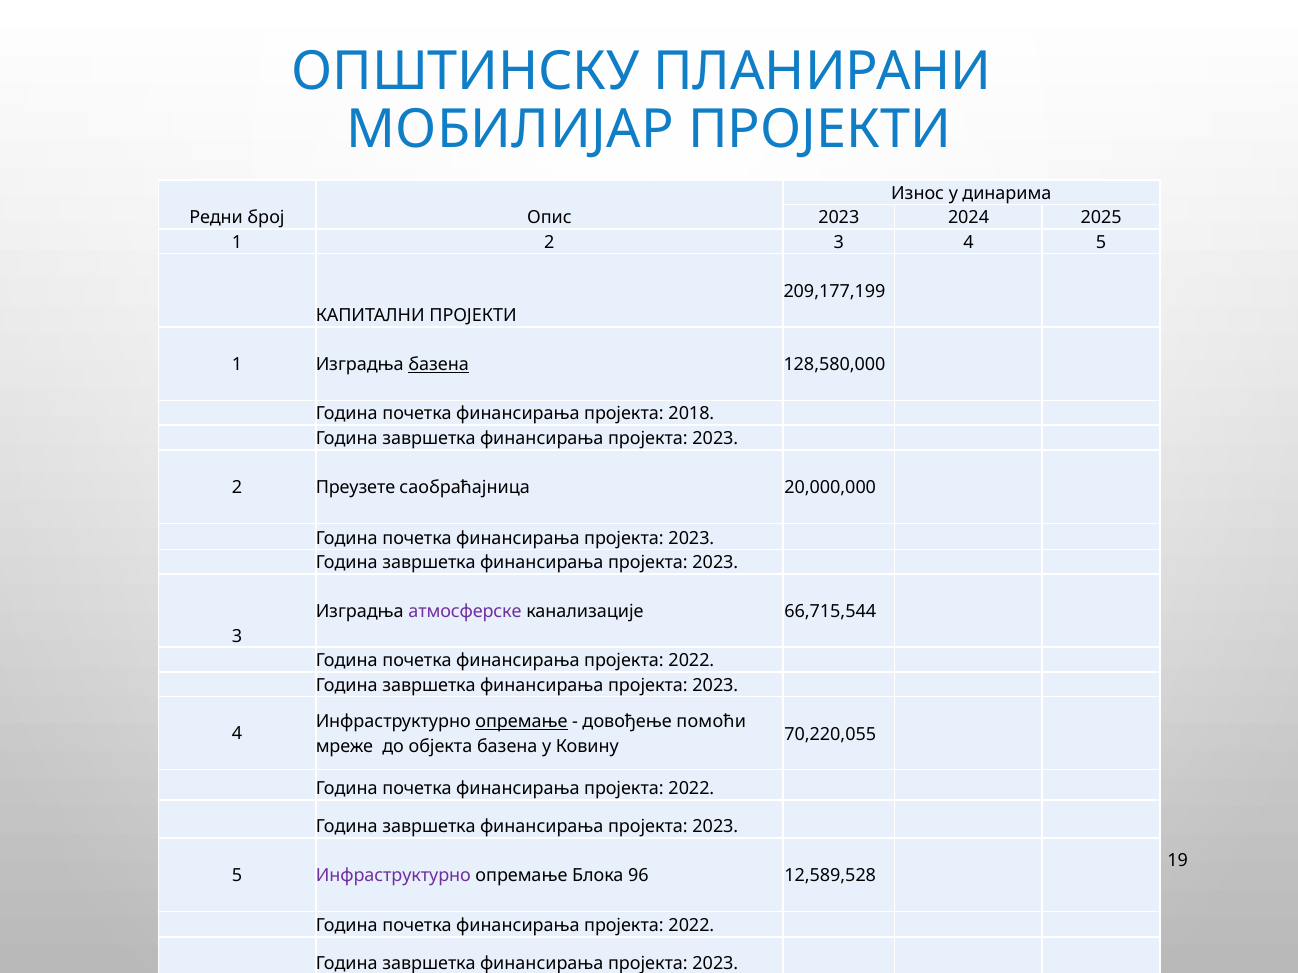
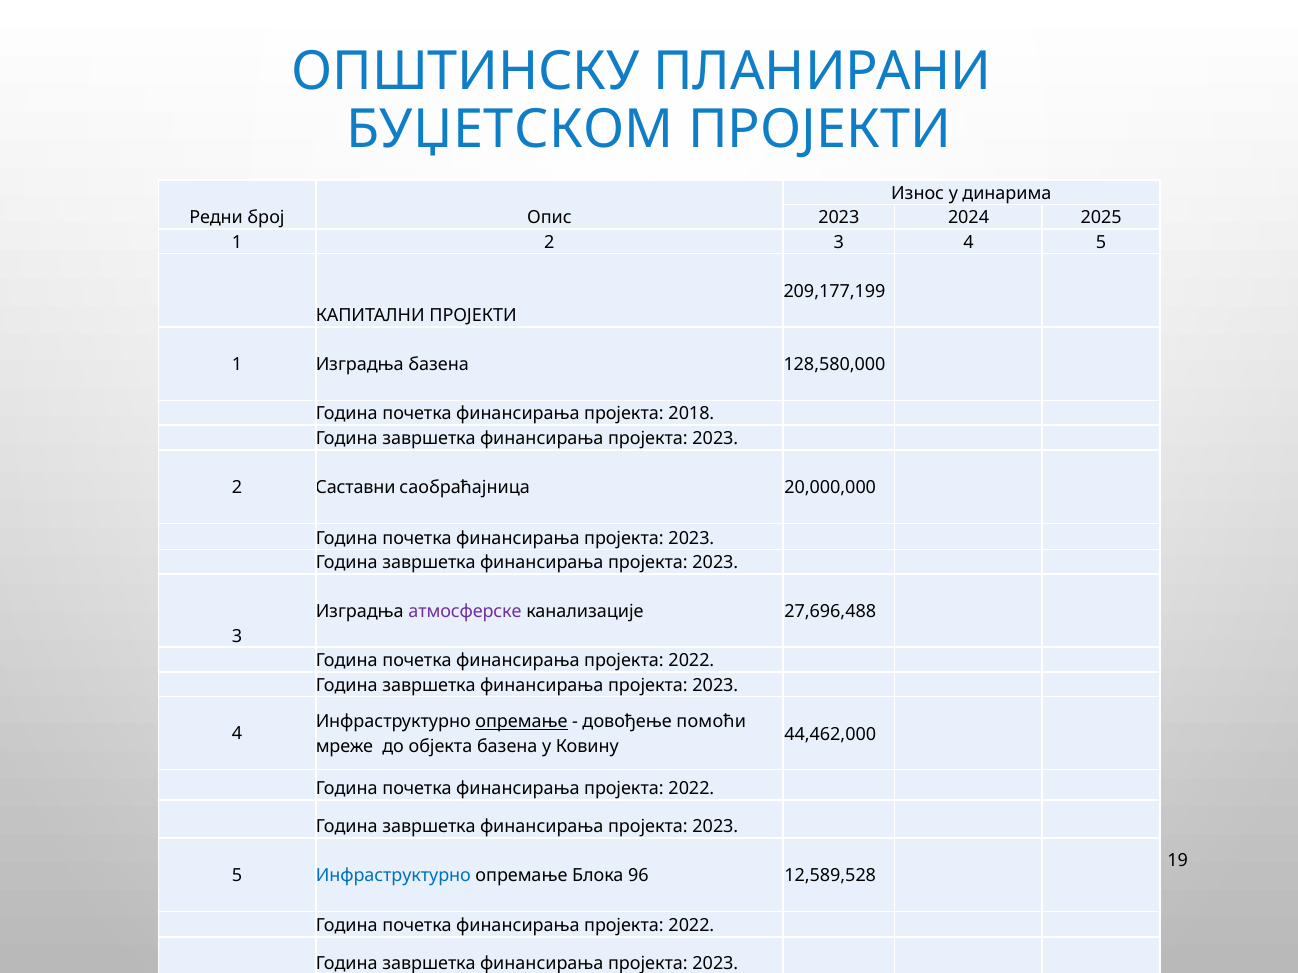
МОБИЛИЈАР: МОБИЛИЈАР -> БУЏЕТСКОМ (510, 130)
базена underline: present -> none (439, 365)
Преузете: Преузете -> Саставни (356, 488)
66,715,544: 66,715,544 -> 27,696,488 (830, 612)
70,220,055: 70,220,055 -> 44,462,000 (830, 734)
Инфраструктурно colour: purple -> blue (393, 876)
